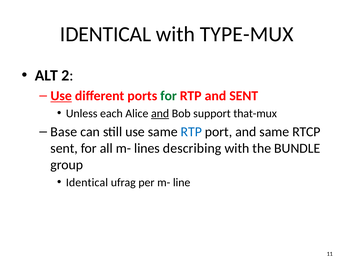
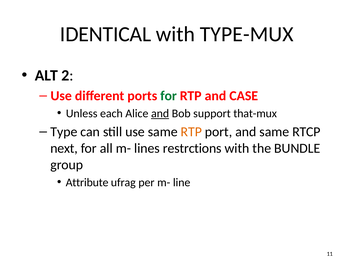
Use underline: present -> none (61, 96)
and SENT: SENT -> CASE (244, 96)
Base: Base -> Type (64, 131)
RTP colour: blue -> orange (191, 131)
sent: sent -> next (64, 148)
describing: describing -> restrctions (192, 148)
Identical: Identical -> Attribute (87, 182)
